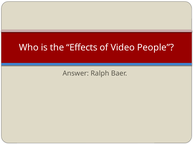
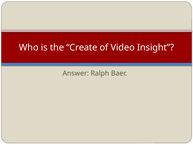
Effects: Effects -> Create (82, 47)
People: People -> Insight (156, 47)
